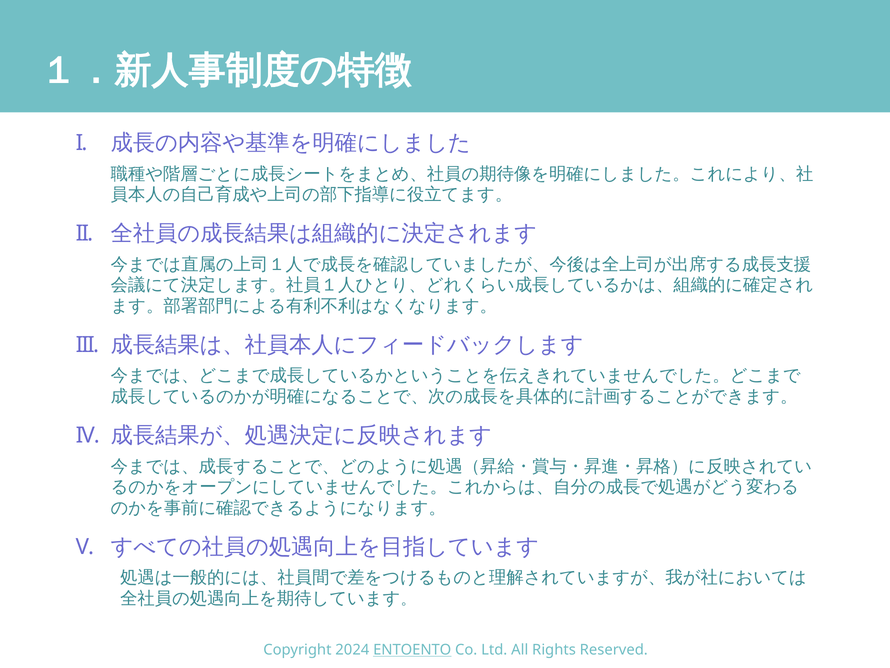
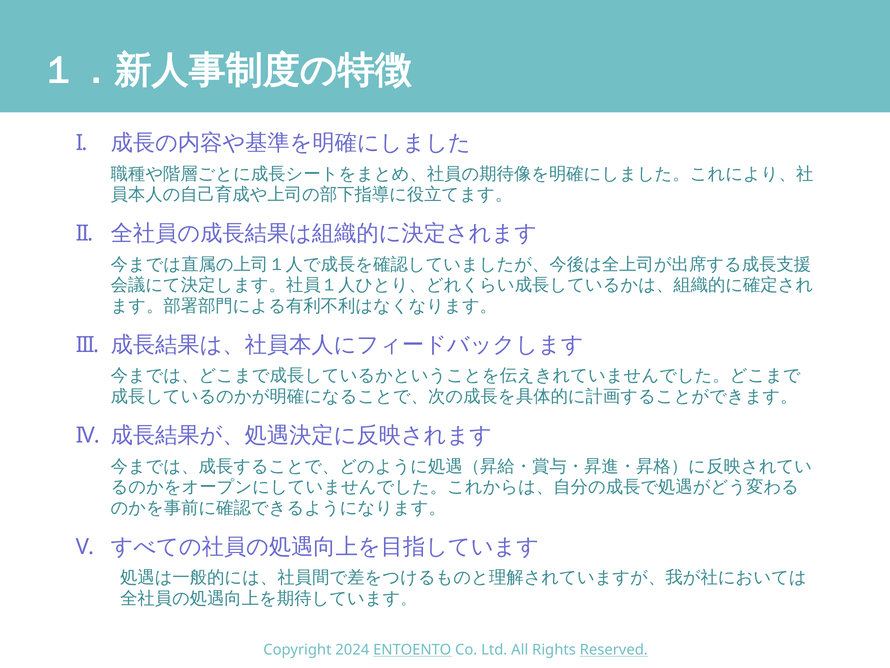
Reserved underline: none -> present (614, 649)
